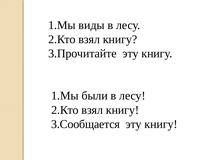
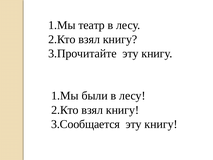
виды: виды -> театр (92, 25)
